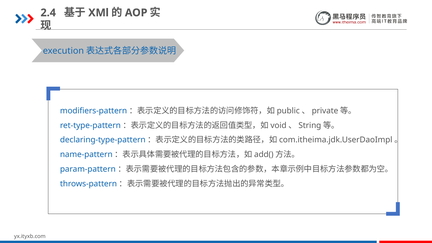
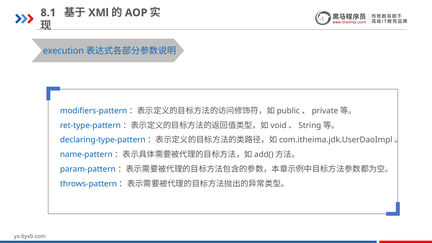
2.4: 2.4 -> 8.1 (48, 13)
